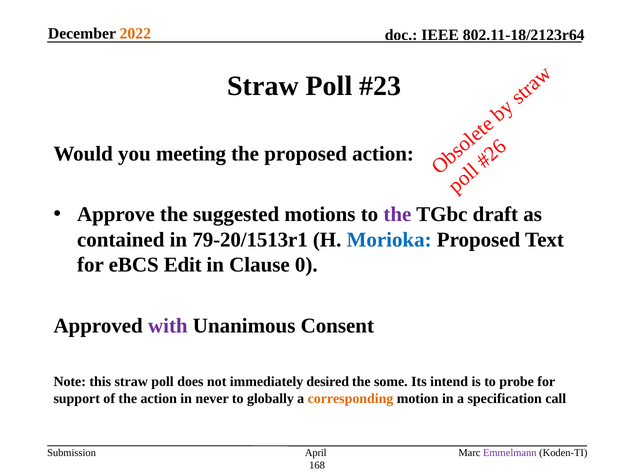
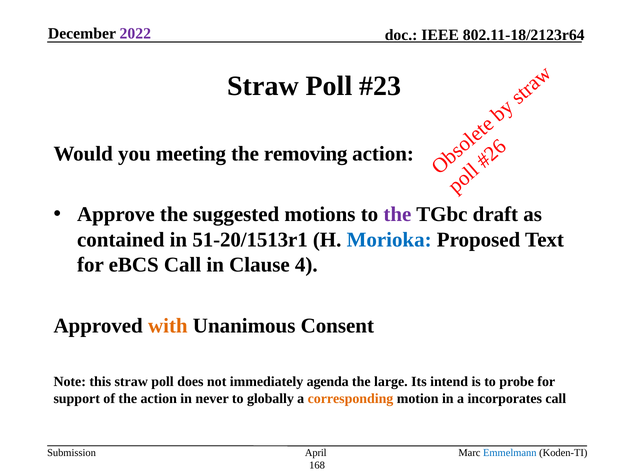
2022 colour: orange -> purple (135, 33)
the proposed: proposed -> removing (306, 153)
79-20/1513r1: 79-20/1513r1 -> 51-20/1513r1 (250, 239)
eBCS Edit: Edit -> Call (183, 265)
0: 0 -> 4 (306, 265)
with colour: purple -> orange (168, 325)
desired: desired -> agenda (328, 382)
some: some -> large (391, 382)
specification: specification -> incorporates (505, 398)
Emmelmann colour: purple -> blue (510, 452)
